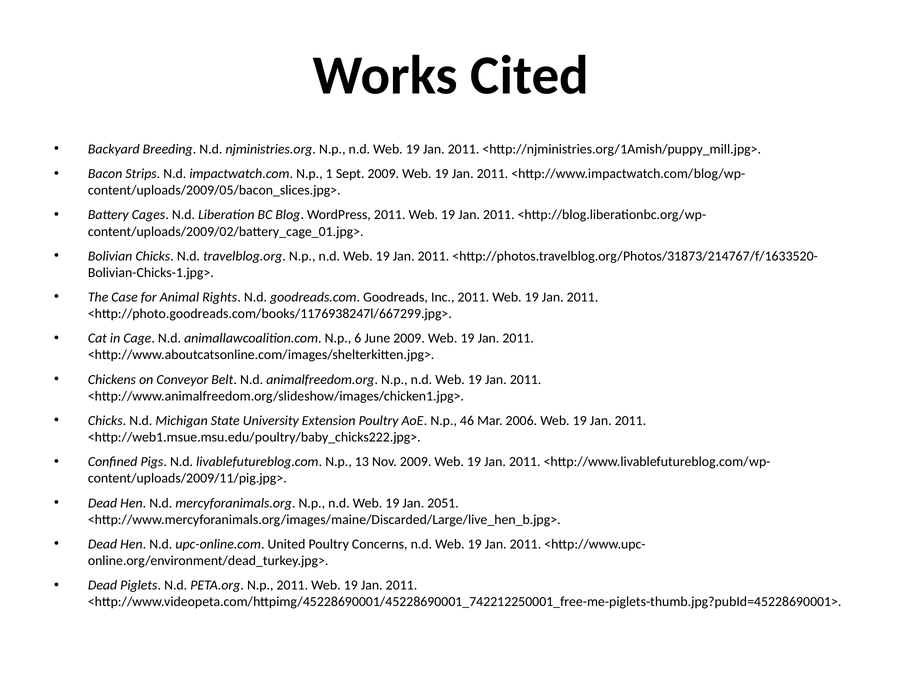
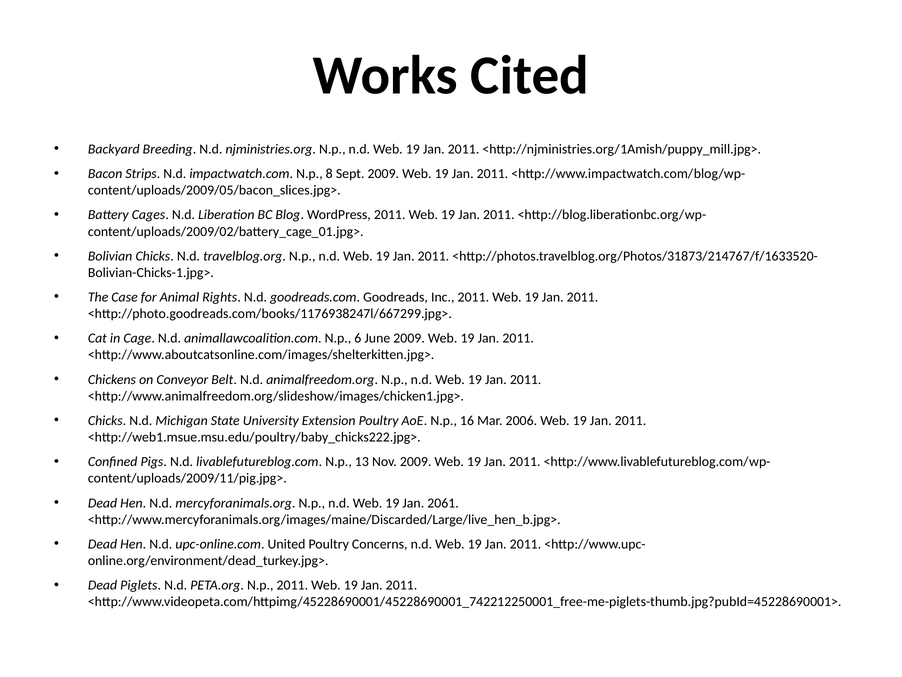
1: 1 -> 8 (329, 174)
46: 46 -> 16 (467, 420)
2051: 2051 -> 2061 (443, 503)
